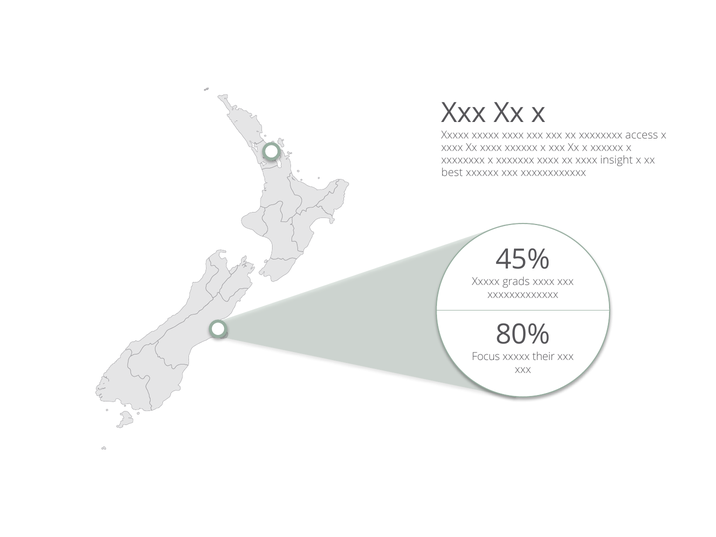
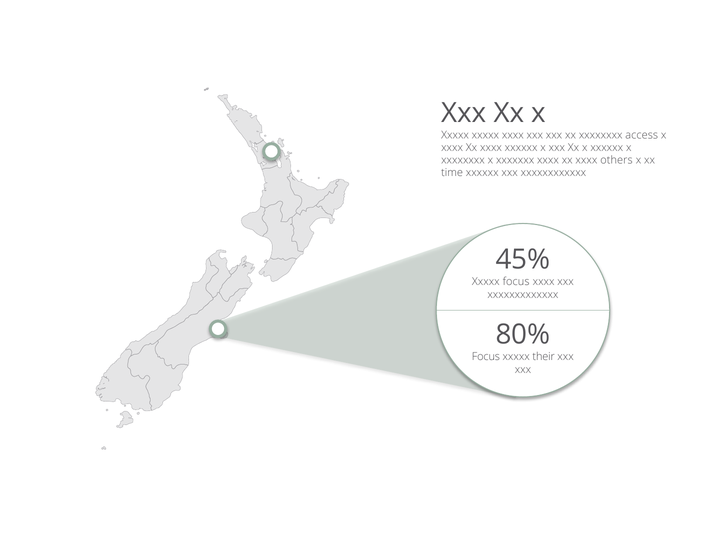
insight: insight -> others (616, 160)
best: best -> time (452, 172)
Xxxxx grads: grads -> focus (516, 282)
